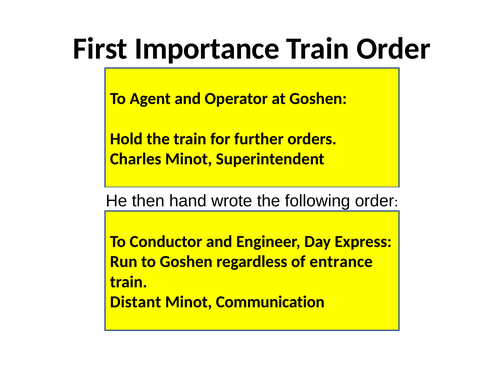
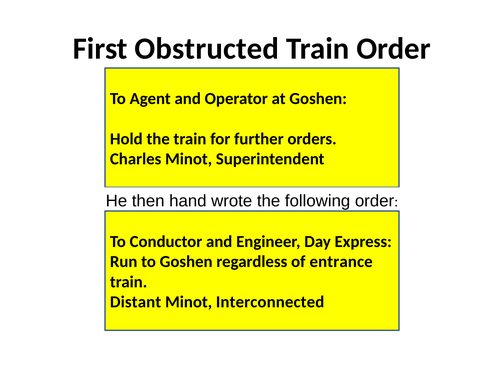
Importance: Importance -> Obstructed (207, 49)
Communication: Communication -> Interconnected (270, 302)
